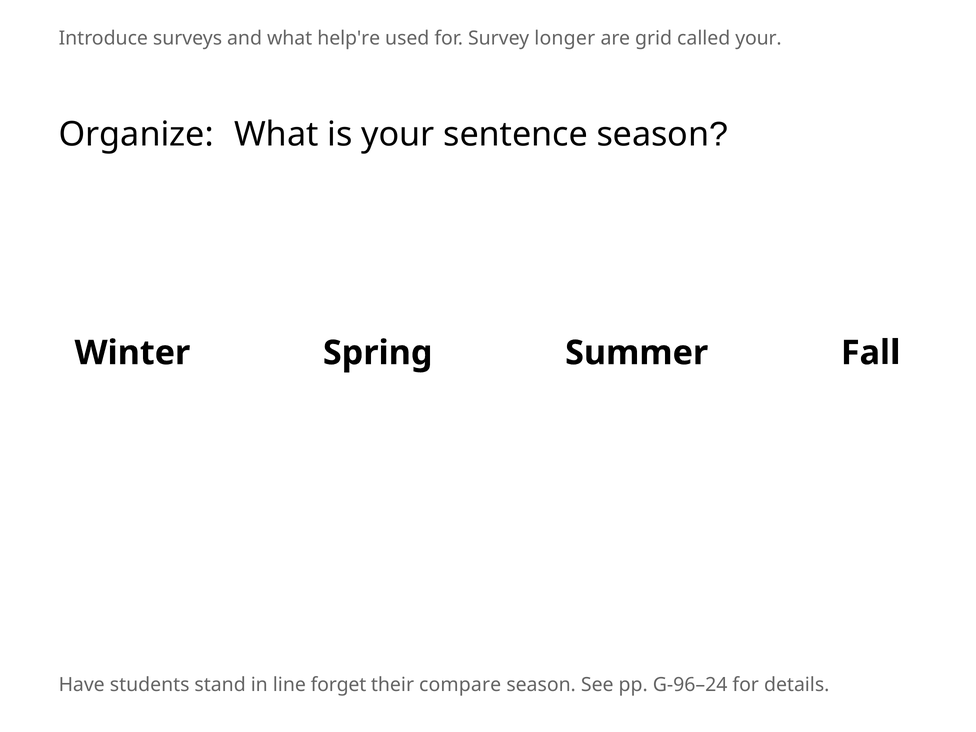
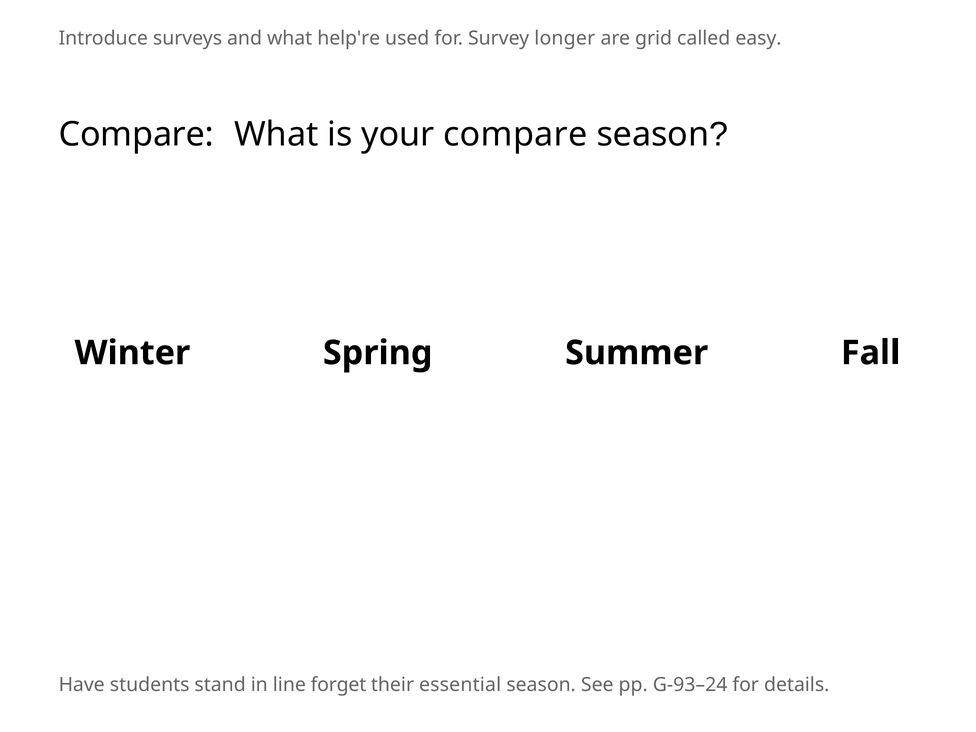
called your: your -> easy (758, 38)
Organize: Organize -> Compare (136, 135)
your sentence: sentence -> compare (515, 135)
compare: compare -> essential (460, 685)
G-96–24: G-96–24 -> G-93–24 (690, 685)
